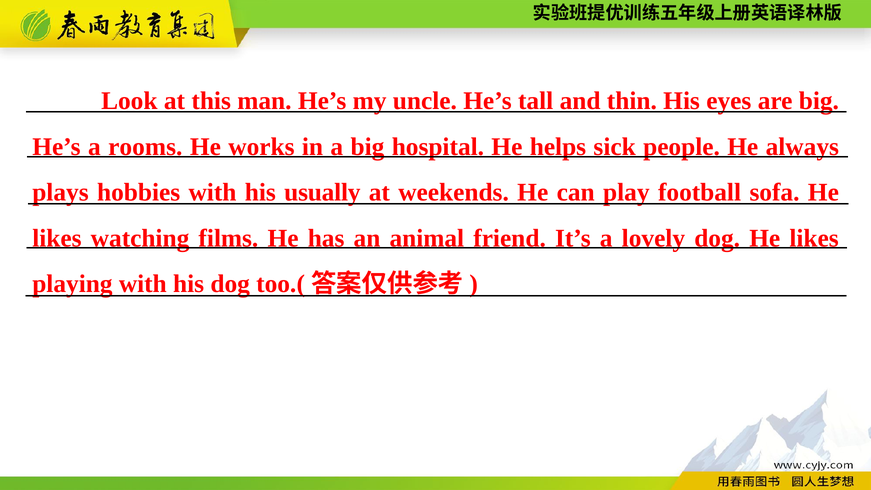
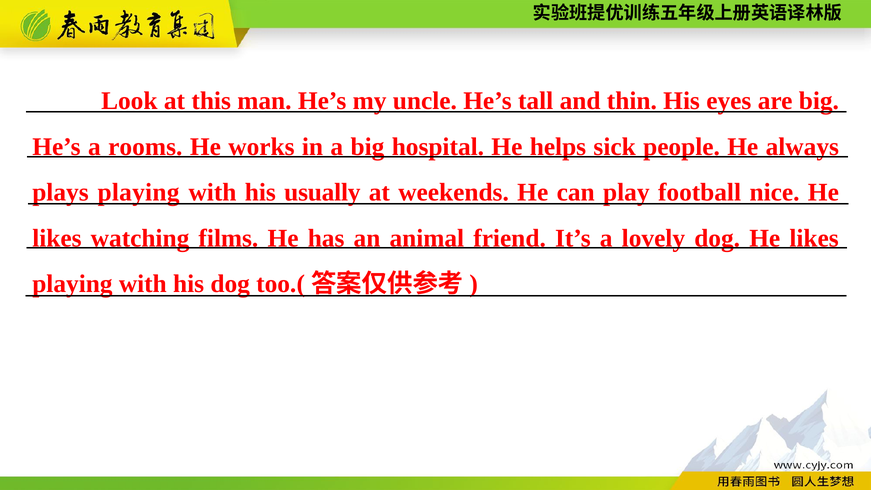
plays hobbies: hobbies -> playing (138, 192)
sofa: sofa -> nice (775, 192)
